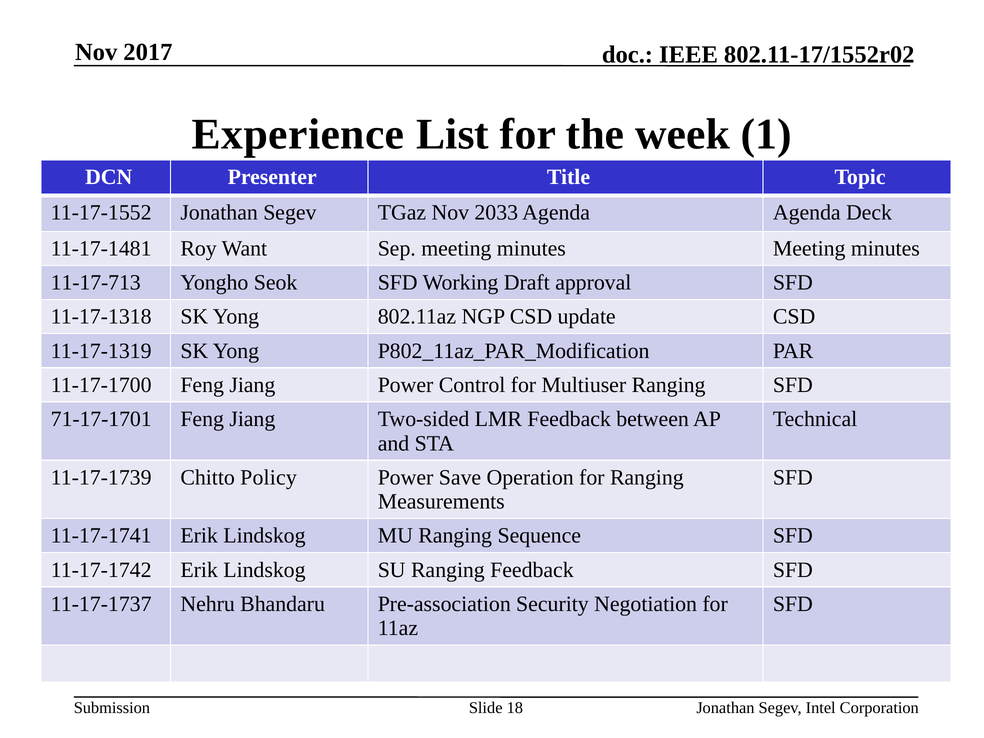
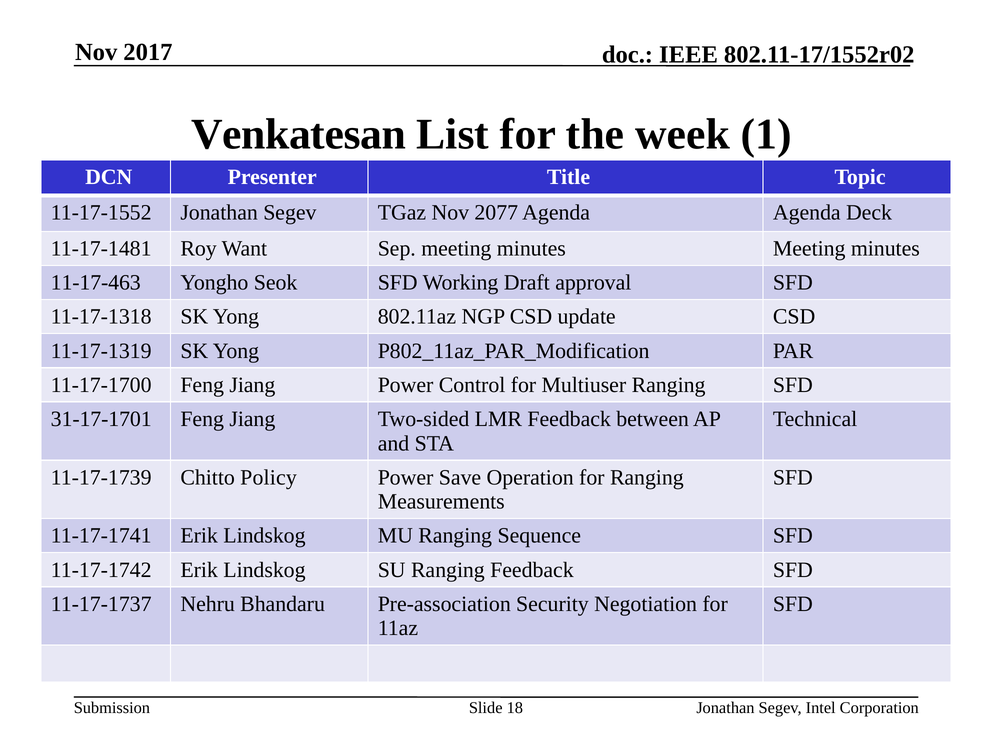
Experience: Experience -> Venkatesan (298, 134)
2033: 2033 -> 2077 (496, 213)
11-17-713: 11-17-713 -> 11-17-463 (96, 283)
71-17-1701: 71-17-1701 -> 31-17-1701 (101, 419)
